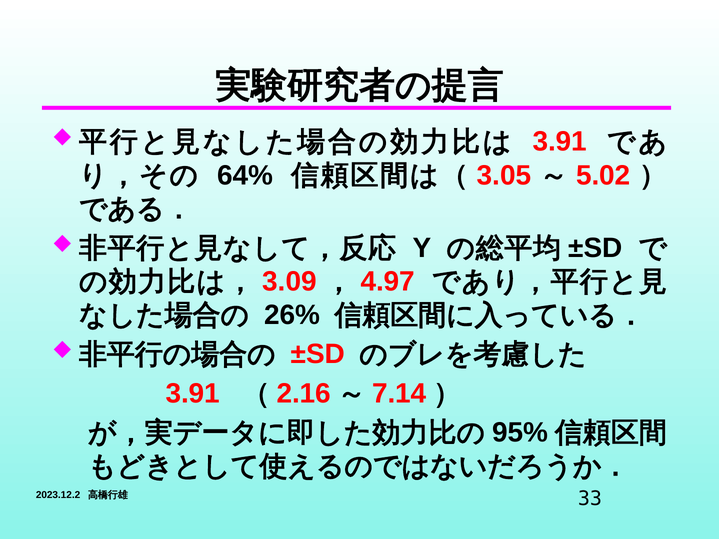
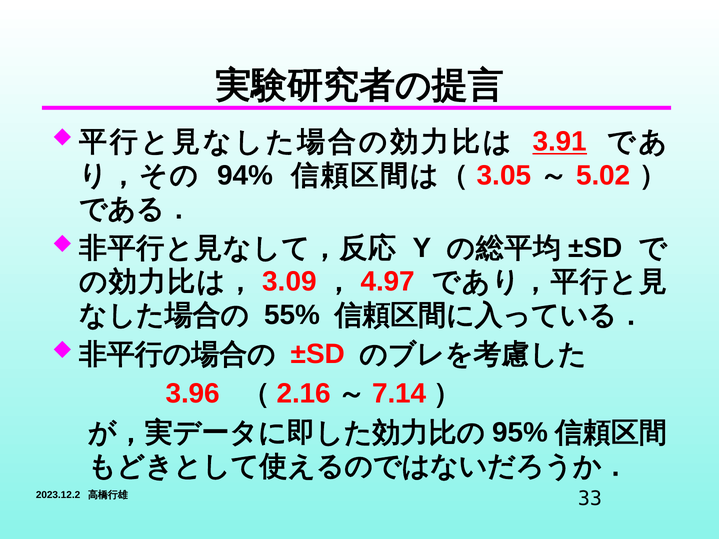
3.91 underline: none -> present (560, 142)
64%: 64% -> 94% (245, 175)
26%: 26% -> 55% (292, 315)
3.91: 3.91 -> 3.96 (193, 394)
